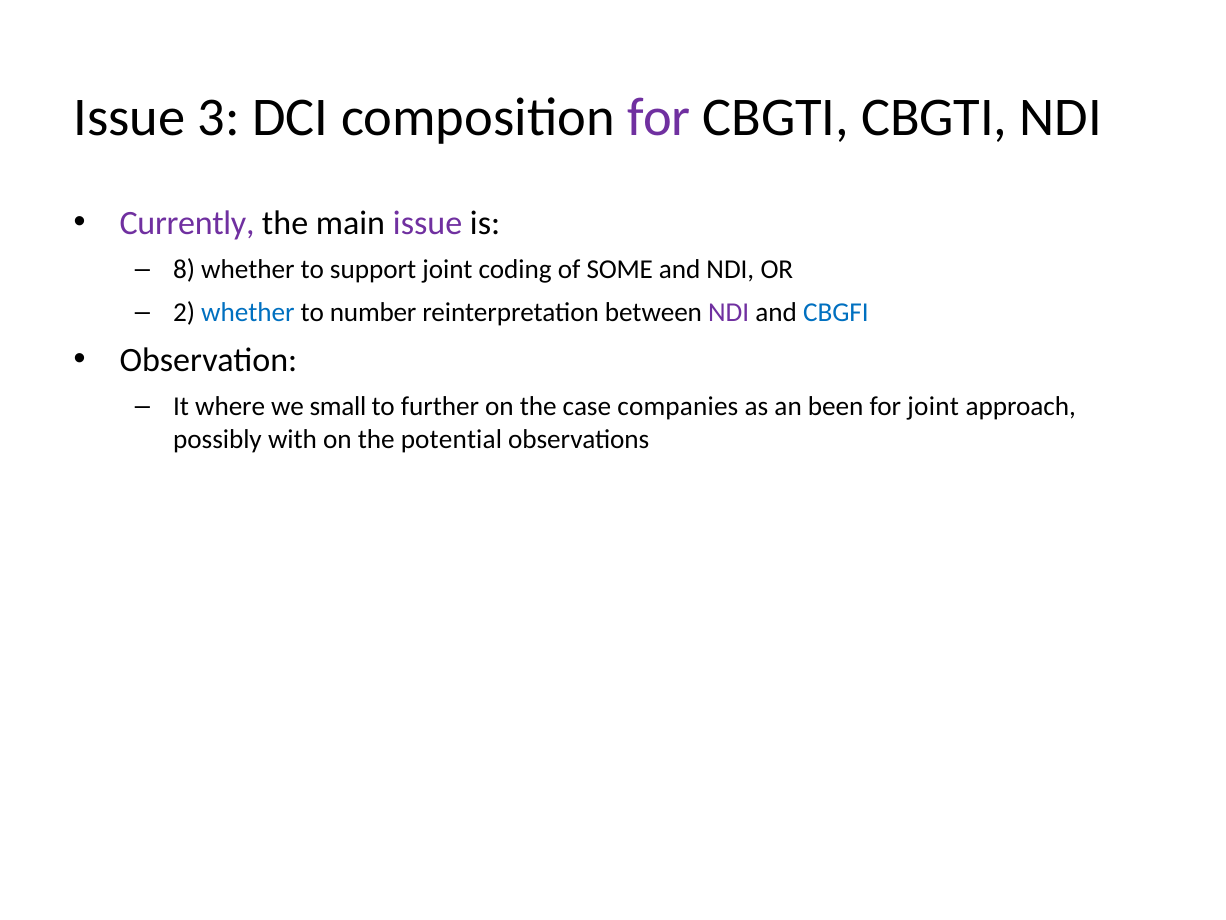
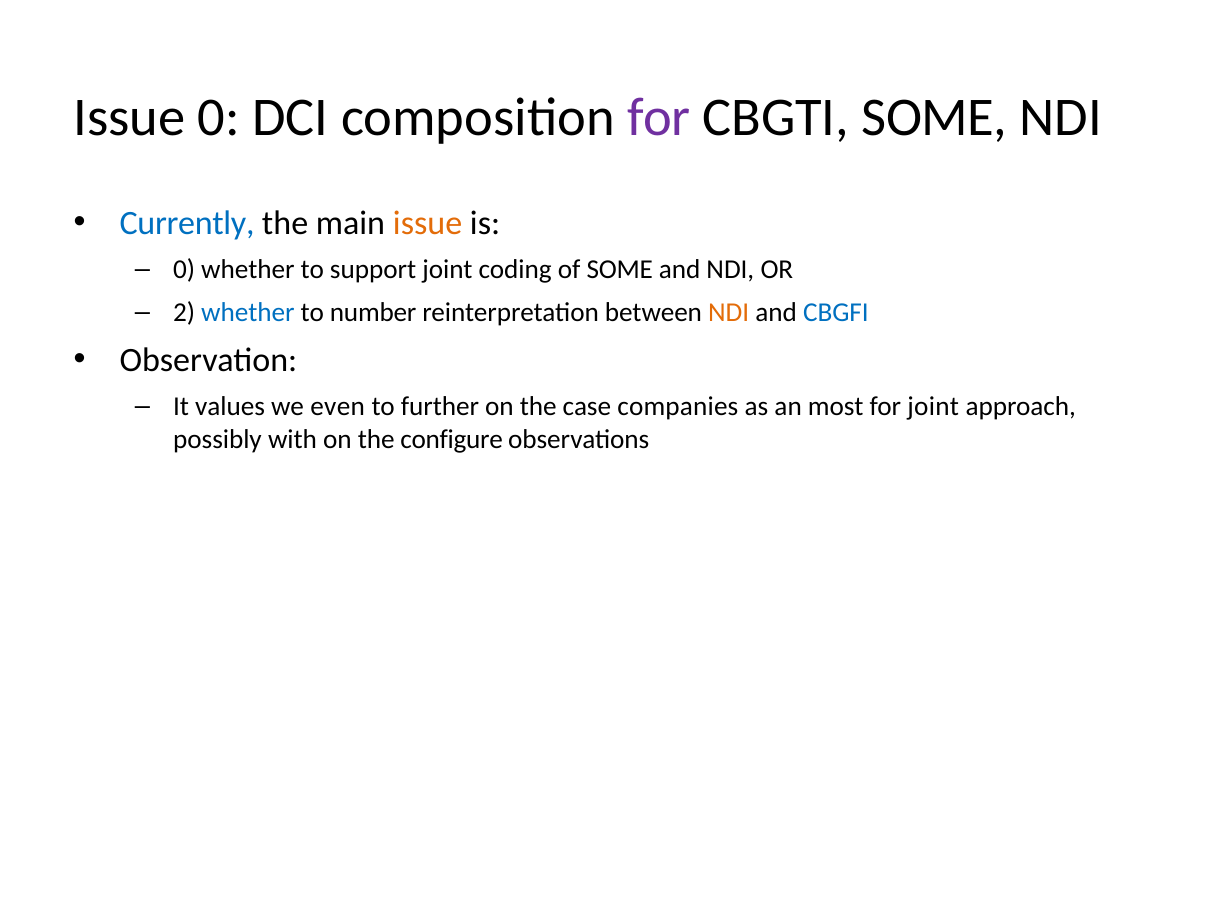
Issue 3: 3 -> 0 (219, 117)
CBGTI CBGTI: CBGTI -> SOME (934, 117)
Currently colour: purple -> blue (187, 223)
issue colour: purple -> orange (428, 223)
8: 8 -> 0 (184, 270)
NDI colour: purple -> orange (729, 313)
where: where -> values (230, 407)
small: small -> even (338, 407)
been: been -> most (836, 407)
potential: potential -> configure (452, 439)
